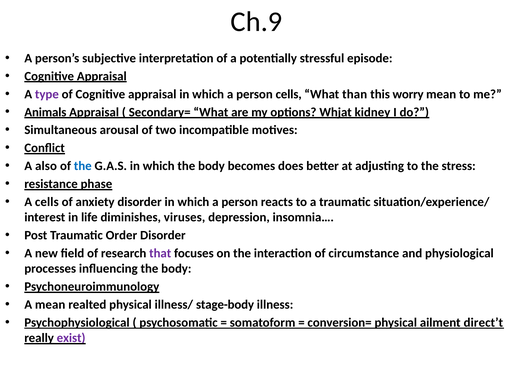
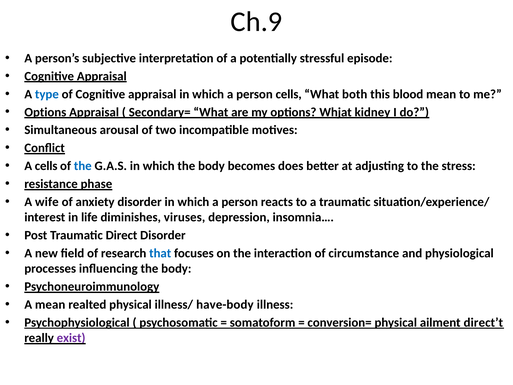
type colour: purple -> blue (47, 94)
than: than -> both (355, 94)
worry: worry -> blood (408, 94)
Animals: Animals -> Options (45, 112)
A also: also -> cells (46, 166)
A cells: cells -> wife (47, 202)
Order: Order -> Direct (122, 235)
that colour: purple -> blue (160, 253)
stage-body: stage-body -> have-body (225, 304)
